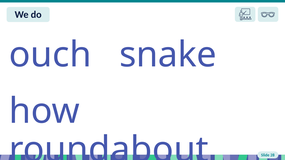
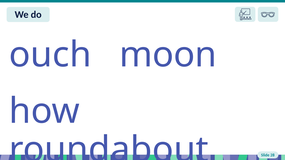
snake: snake -> moon (168, 55)
